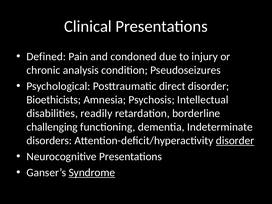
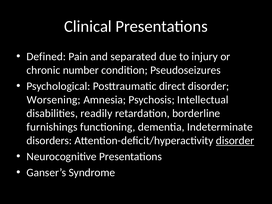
condoned: condoned -> separated (134, 57)
analysis: analysis -> number (81, 70)
Bioethicists: Bioethicists -> Worsening (54, 100)
challenging: challenging -> furnishings (52, 127)
Syndrome underline: present -> none (92, 173)
